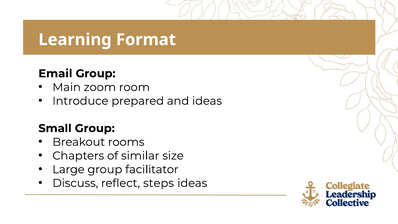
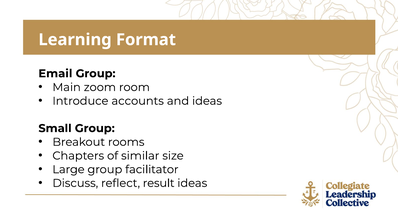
prepared: prepared -> accounts (138, 101)
steps: steps -> result (159, 183)
